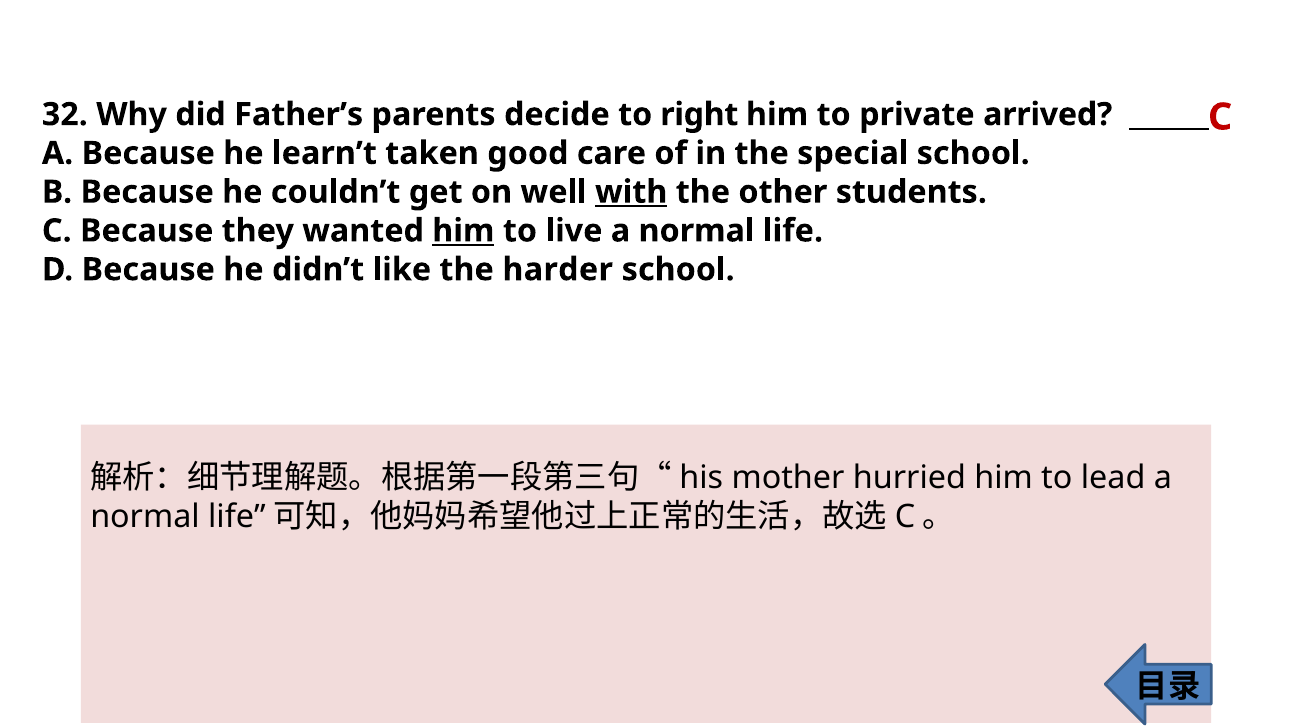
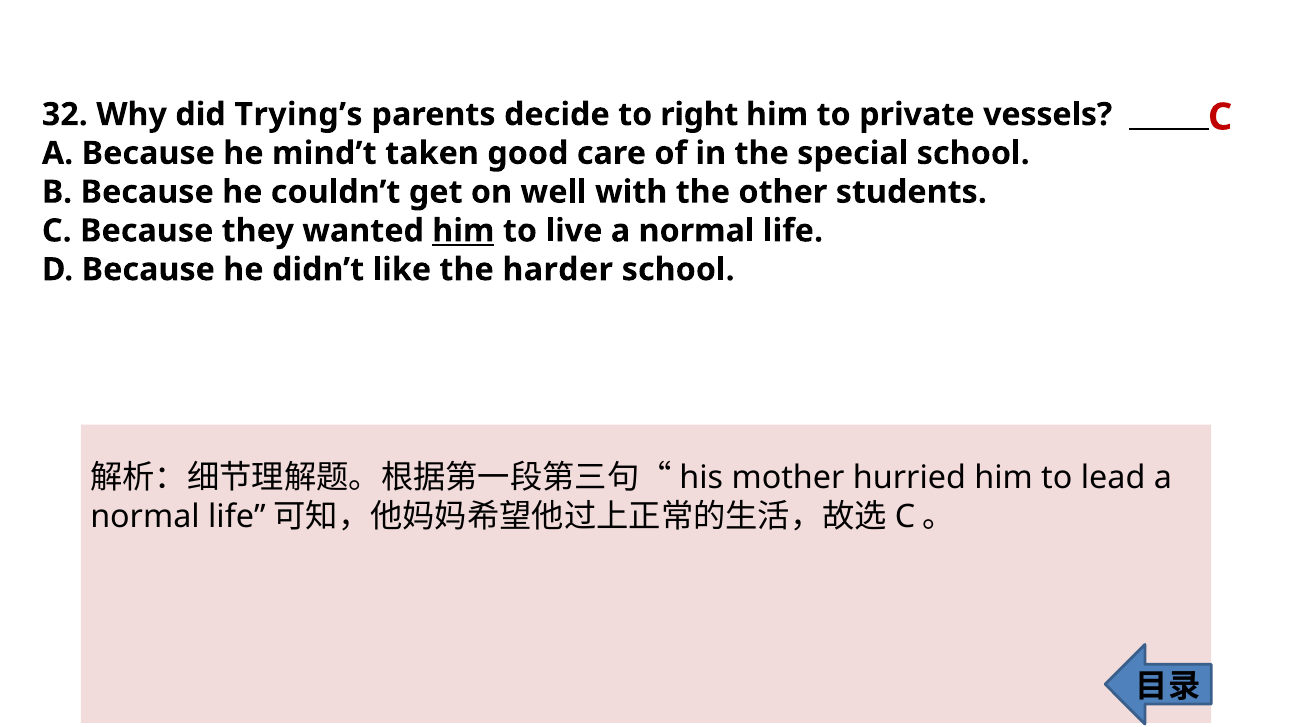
Father’s: Father’s -> Trying’s (299, 114)
arrived: arrived -> vessels (1048, 114)
learn’t: learn’t -> mind’t (324, 153)
with underline: present -> none (631, 192)
